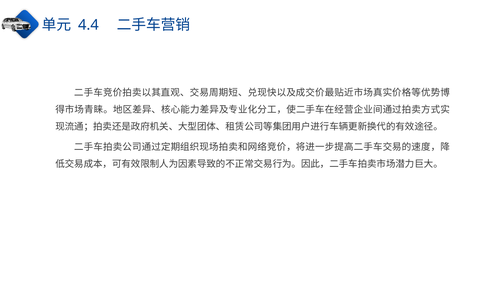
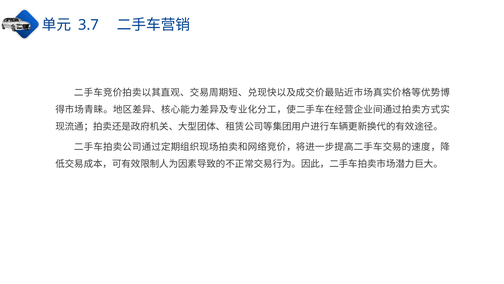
4.4: 4.4 -> 3.7 (88, 25)
